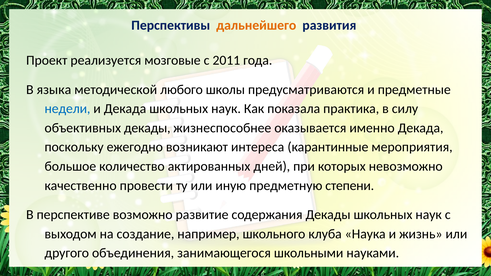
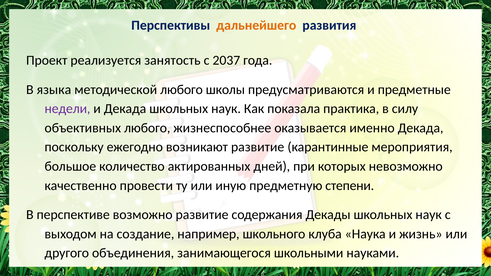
мозговые: мозговые -> занятость (172, 60)
2011: 2011 -> 2037 (226, 60)
недели colour: blue -> purple (67, 109)
объективных декады: декады -> любого (147, 128)
возникают интереса: интереса -> развитие (258, 147)
